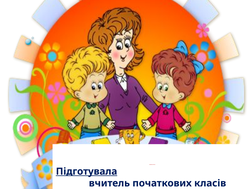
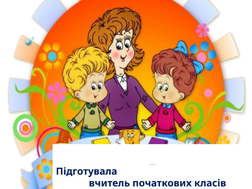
Підготувала underline: present -> none (87, 171)
